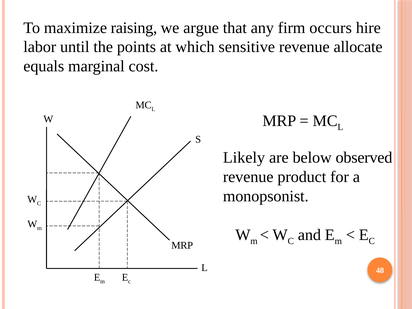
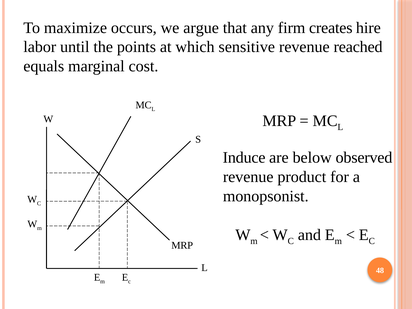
raising: raising -> occurs (134, 28)
occurs: occurs -> creates (331, 28)
allocate: allocate -> reached (358, 47)
Likely: Likely -> Induce (244, 158)
